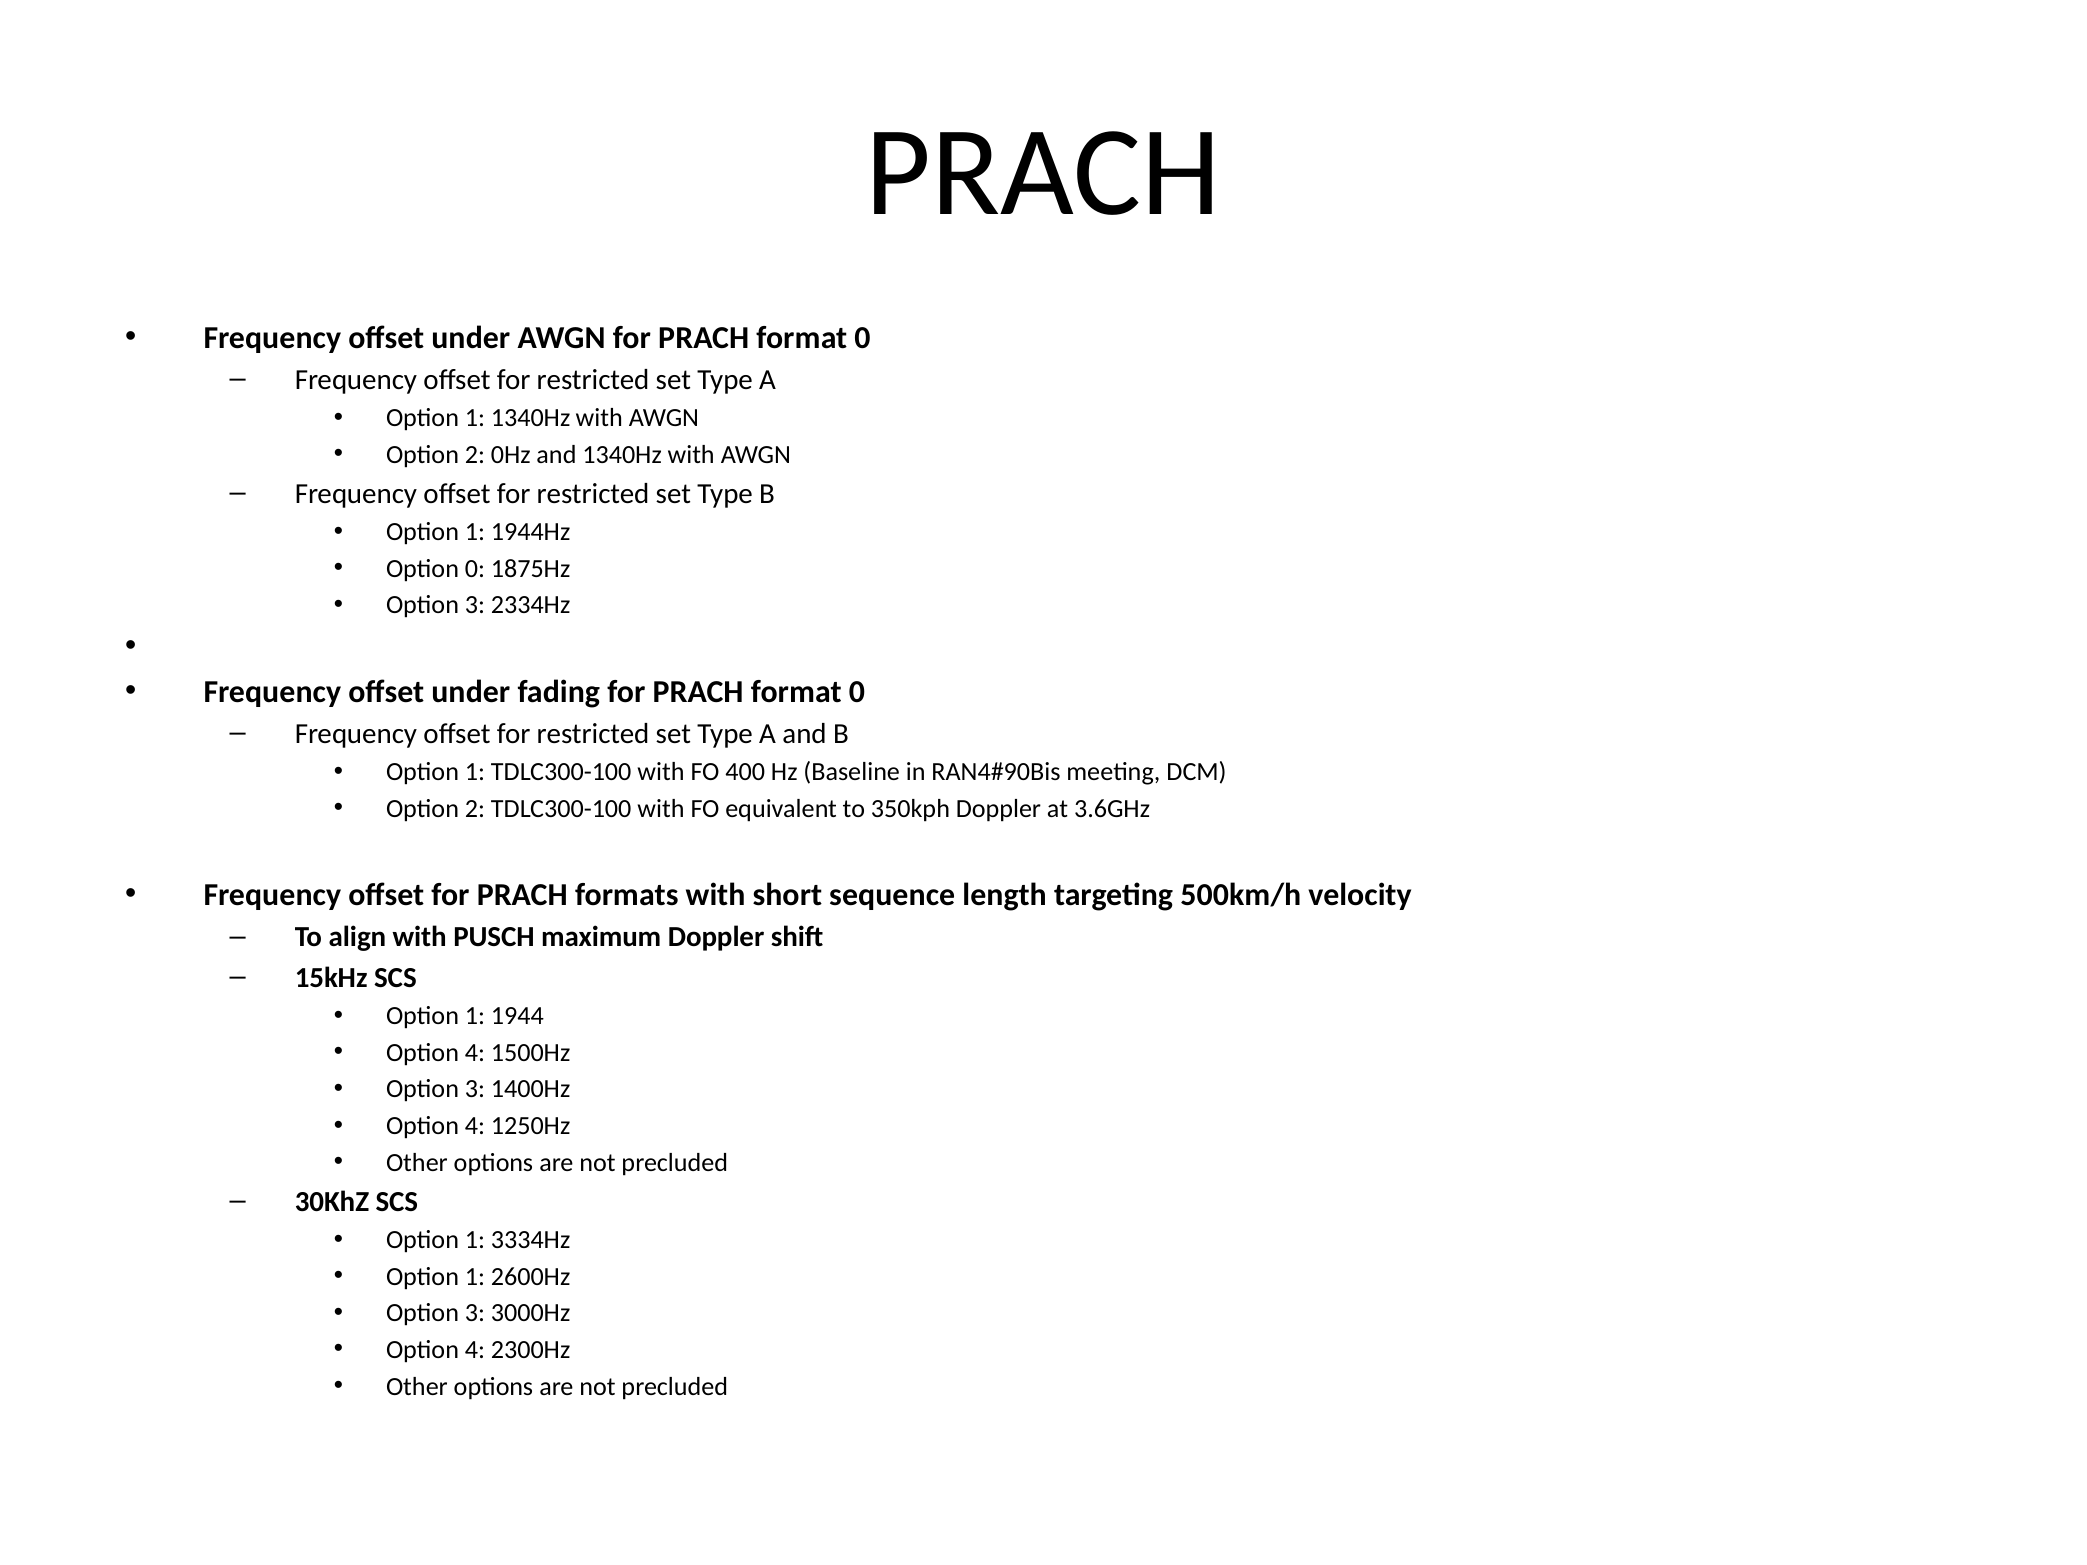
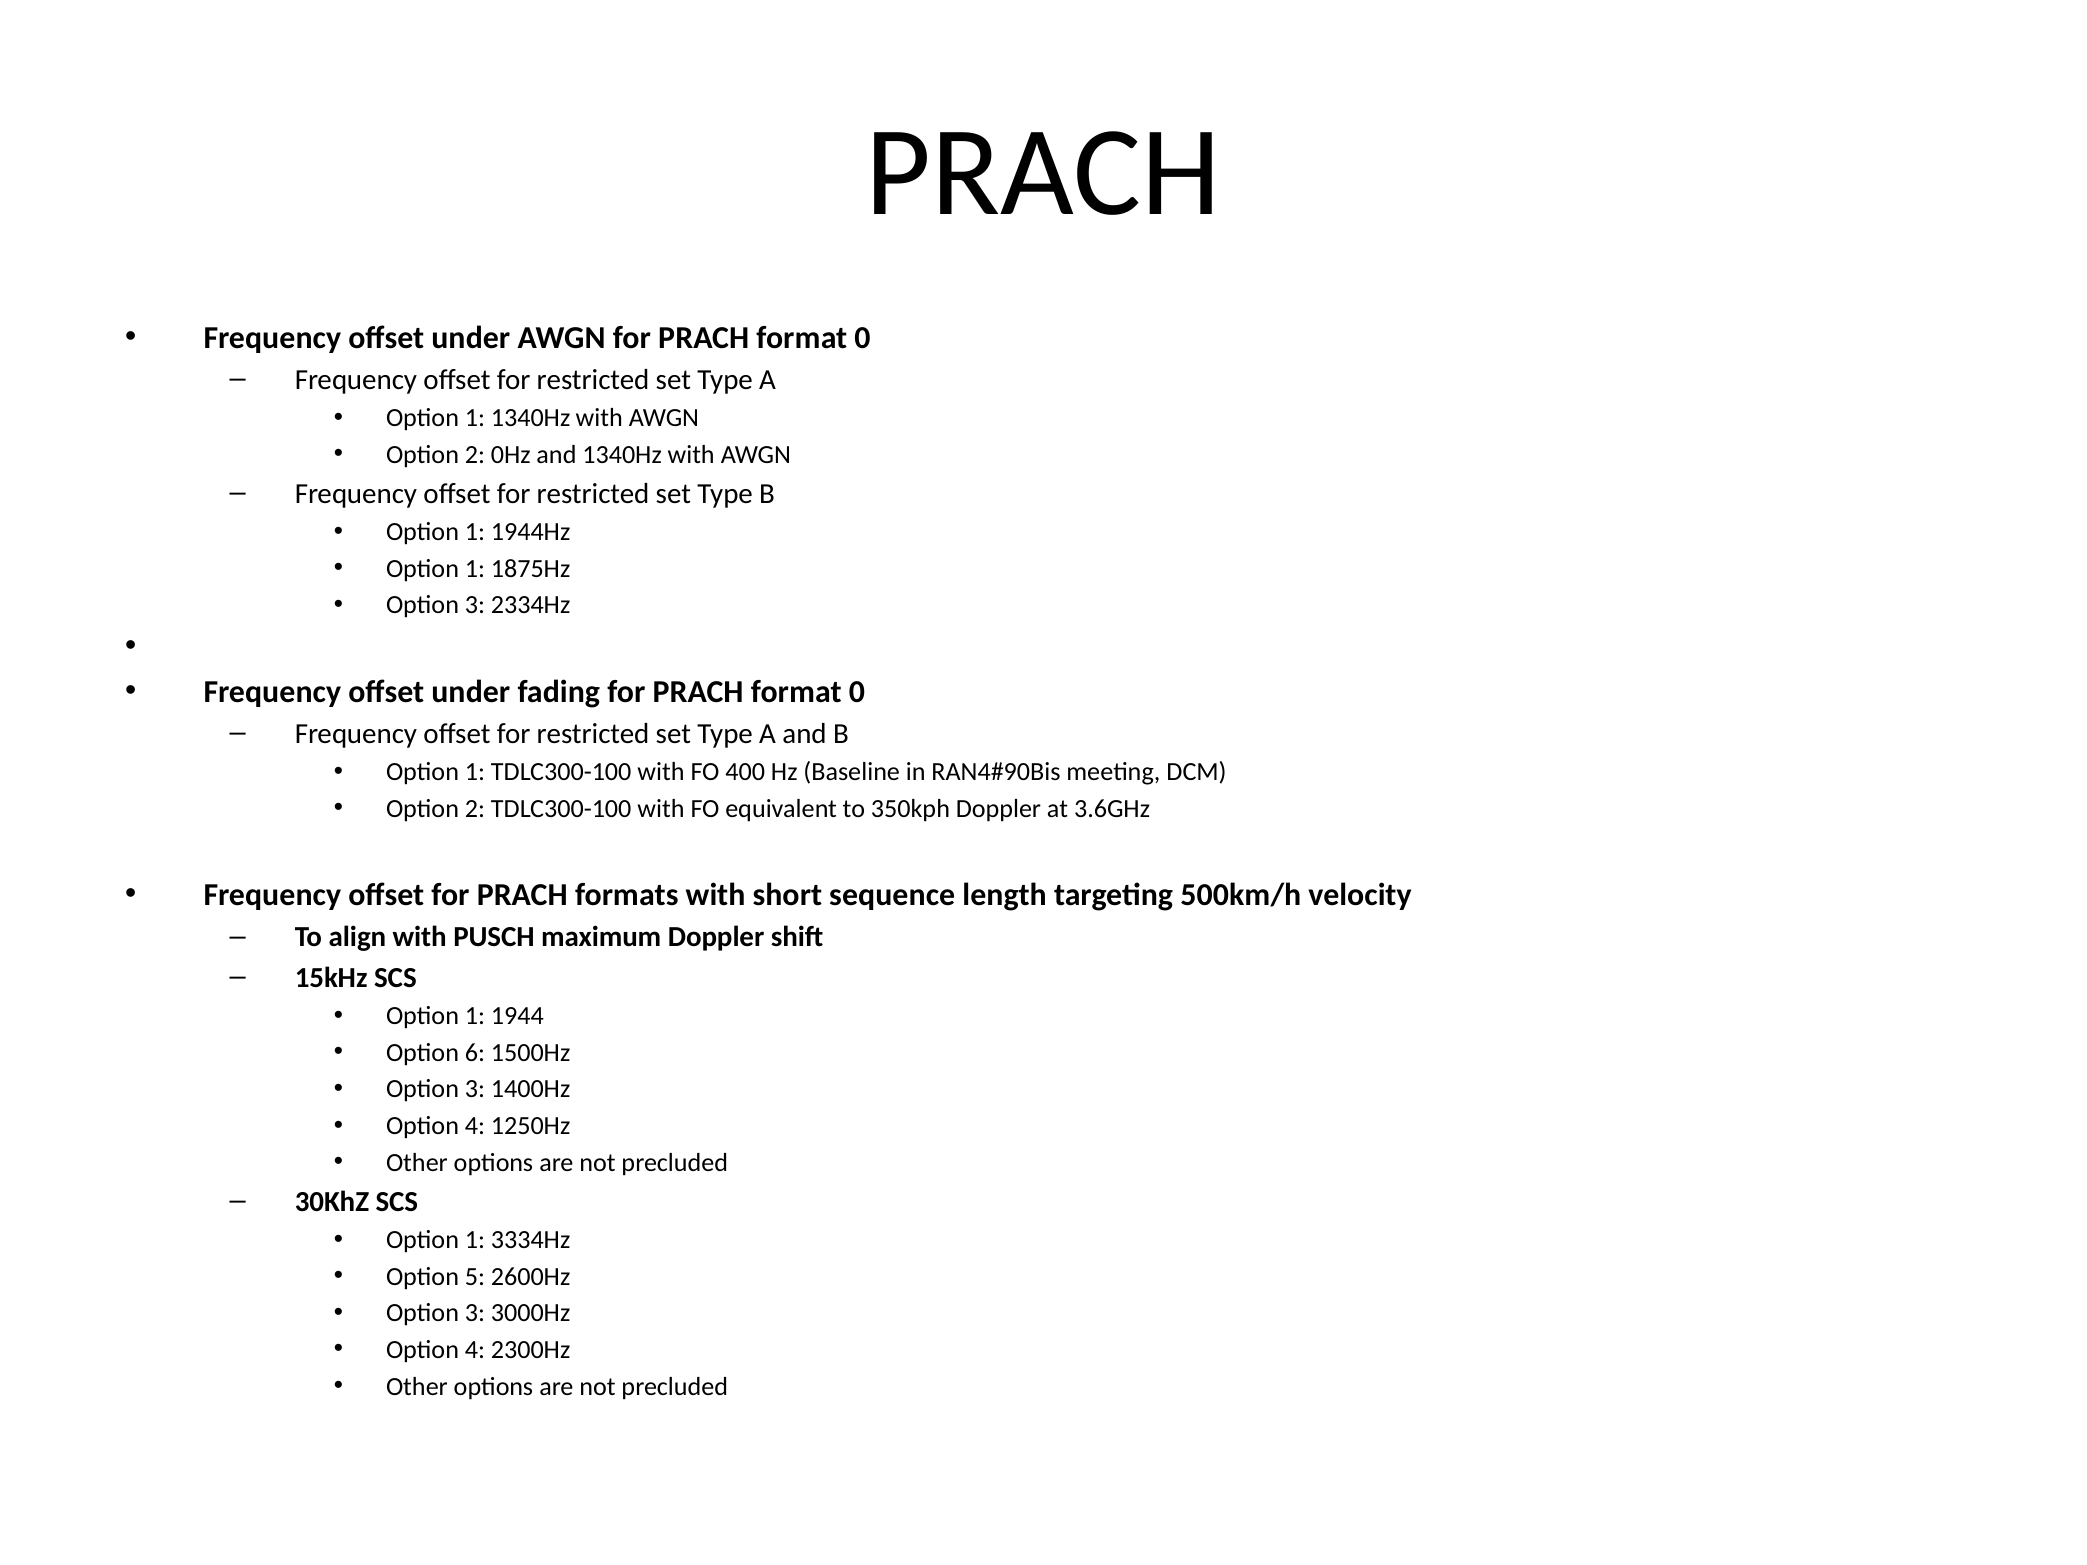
0: 0 -> 1 (475, 569)
4: 4 -> 6 (475, 1053)
1: 1 -> 5 (475, 1277)
